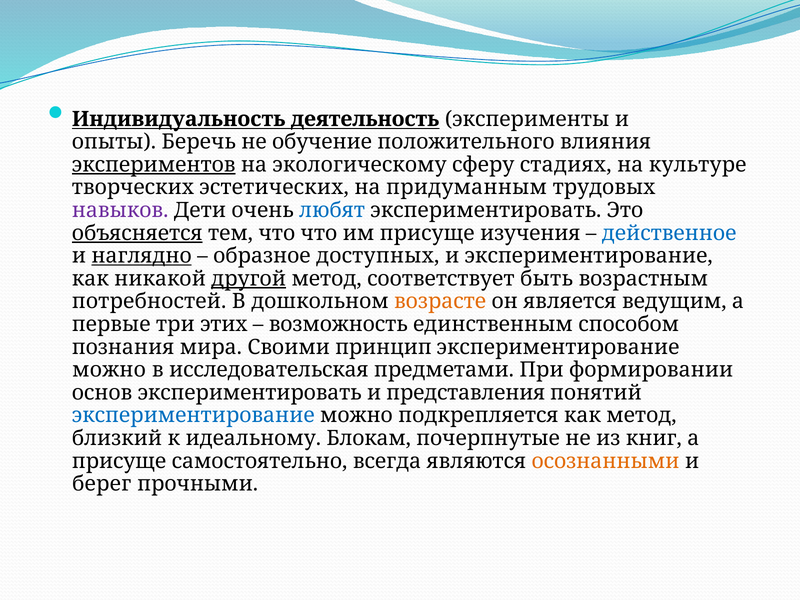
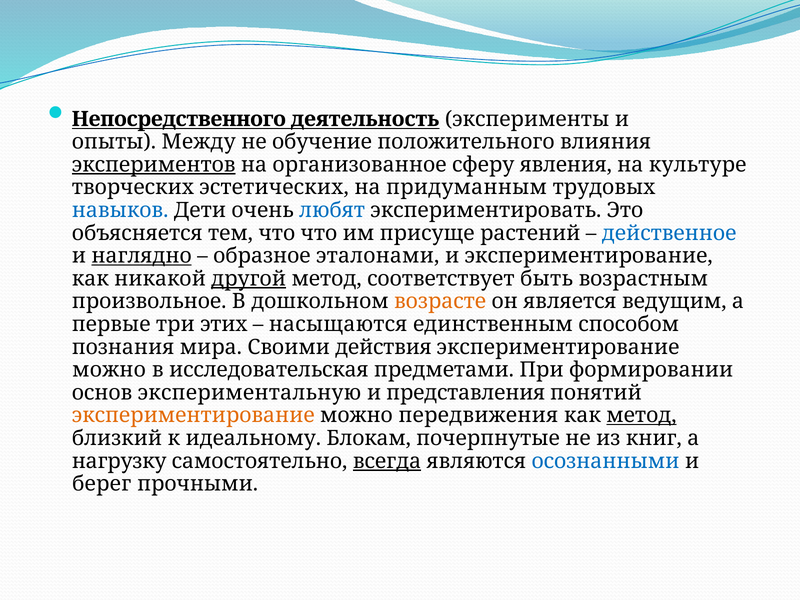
Индивидуальность: Индивидуальность -> Непосредственного (179, 119)
Беречь: Беречь -> Между (199, 142)
экологическому: экологическому -> организованное (360, 165)
стадиях: стадиях -> явления (566, 165)
навыков colour: purple -> blue (120, 210)
объясняется underline: present -> none (137, 233)
изучения: изучения -> растений (530, 233)
доступных: доступных -> эталонами (378, 256)
потребностей: потребностей -> произвольное (149, 301)
возможность: возможность -> насыщаются (338, 324)
принцип: принцип -> действия (383, 347)
основ экспериментировать: экспериментировать -> экспериментальную (249, 393)
экспериментирование colour: blue -> orange (193, 415)
подкрепляется: подкрепляется -> передвижения (478, 415)
метод underline: none -> present (641, 415)
присуще: присуще -> нагрузку (119, 461)
всегда underline: none -> present (387, 461)
осознанными colour: orange -> blue (605, 461)
